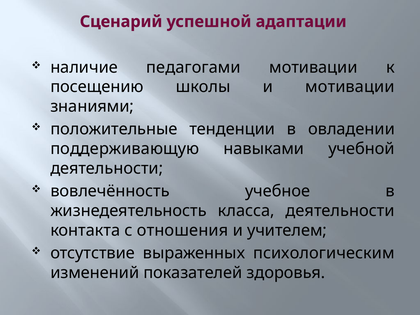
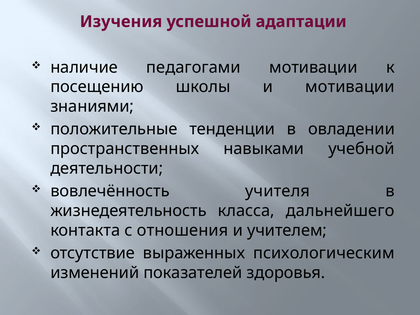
Сценарий: Сценарий -> Изучения (121, 22)
поддерживающую: поддерживающую -> пространственных (125, 149)
учебное: учебное -> учителя (278, 191)
класса деятельности: деятельности -> дальнейшего (340, 211)
